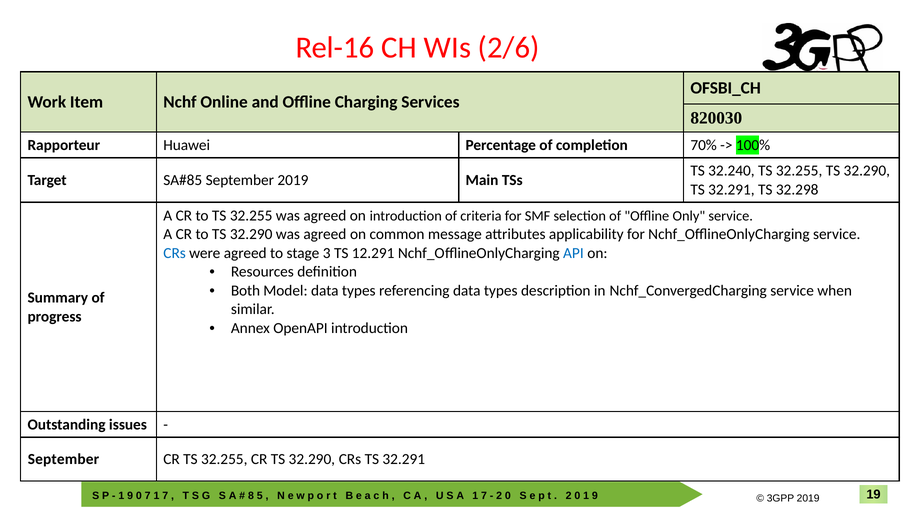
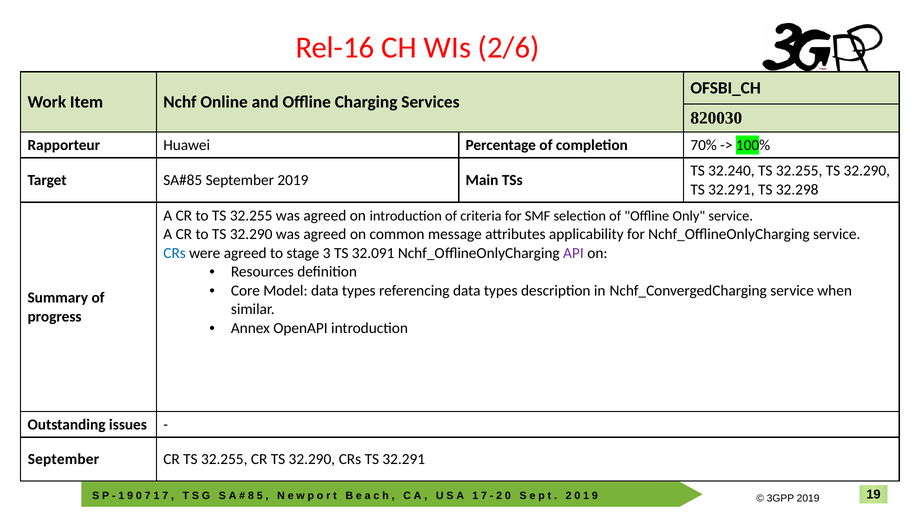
12.291: 12.291 -> 32.091 (373, 253)
API colour: blue -> purple (573, 253)
Both: Both -> Core (245, 291)
